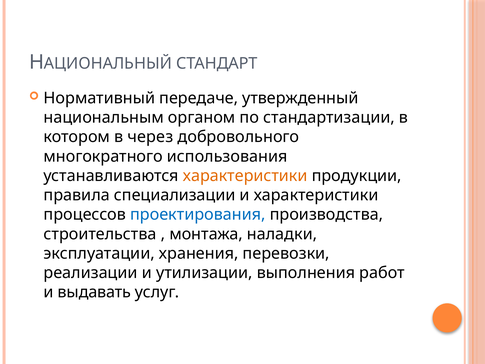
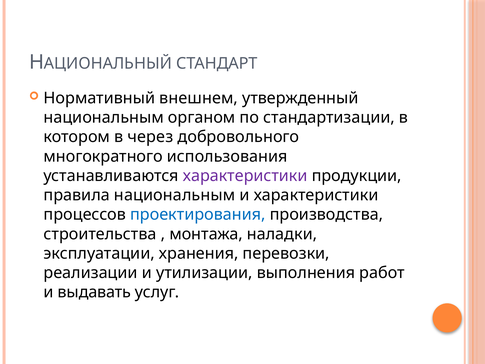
передаче: передаче -> внешнем (199, 98)
характеристики colour: orange -> purple (245, 176)
правила специализации: специализации -> национальным (175, 195)
